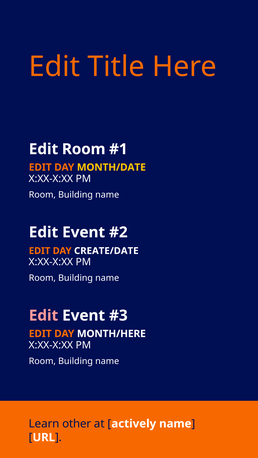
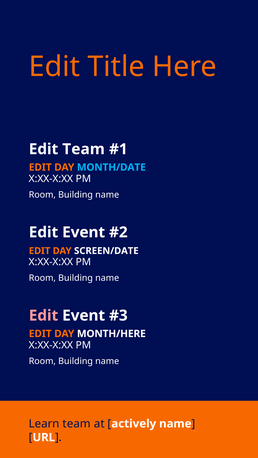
Edit Room: Room -> Team (84, 149)
MONTH/DATE colour: yellow -> light blue (111, 167)
CREATE/DATE: CREATE/DATE -> SCREEN/DATE (106, 251)
Learn other: other -> team (77, 424)
